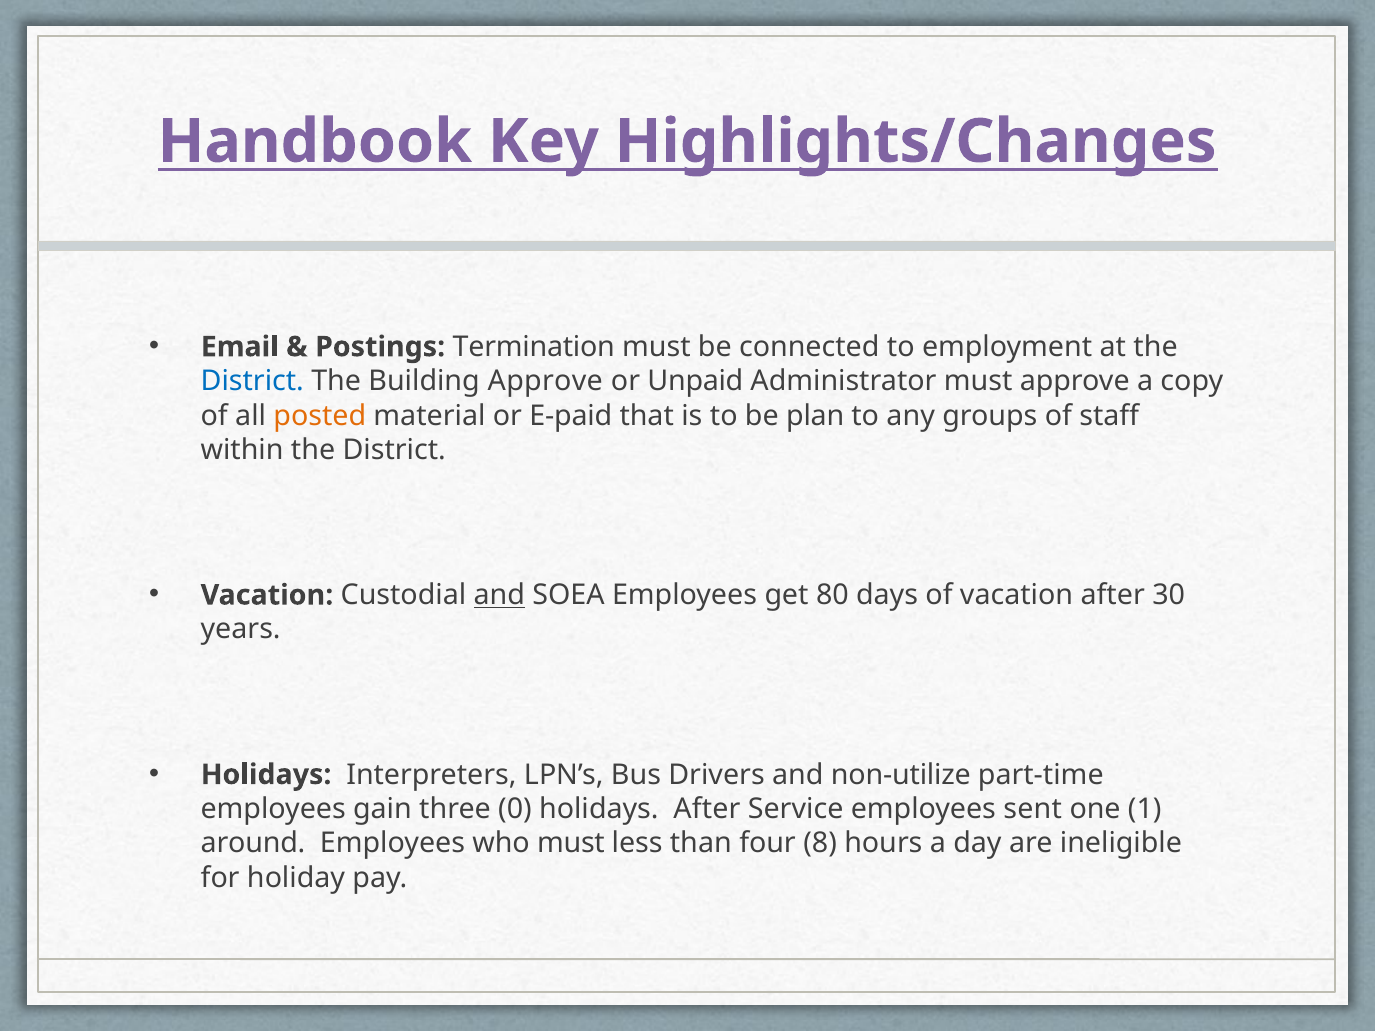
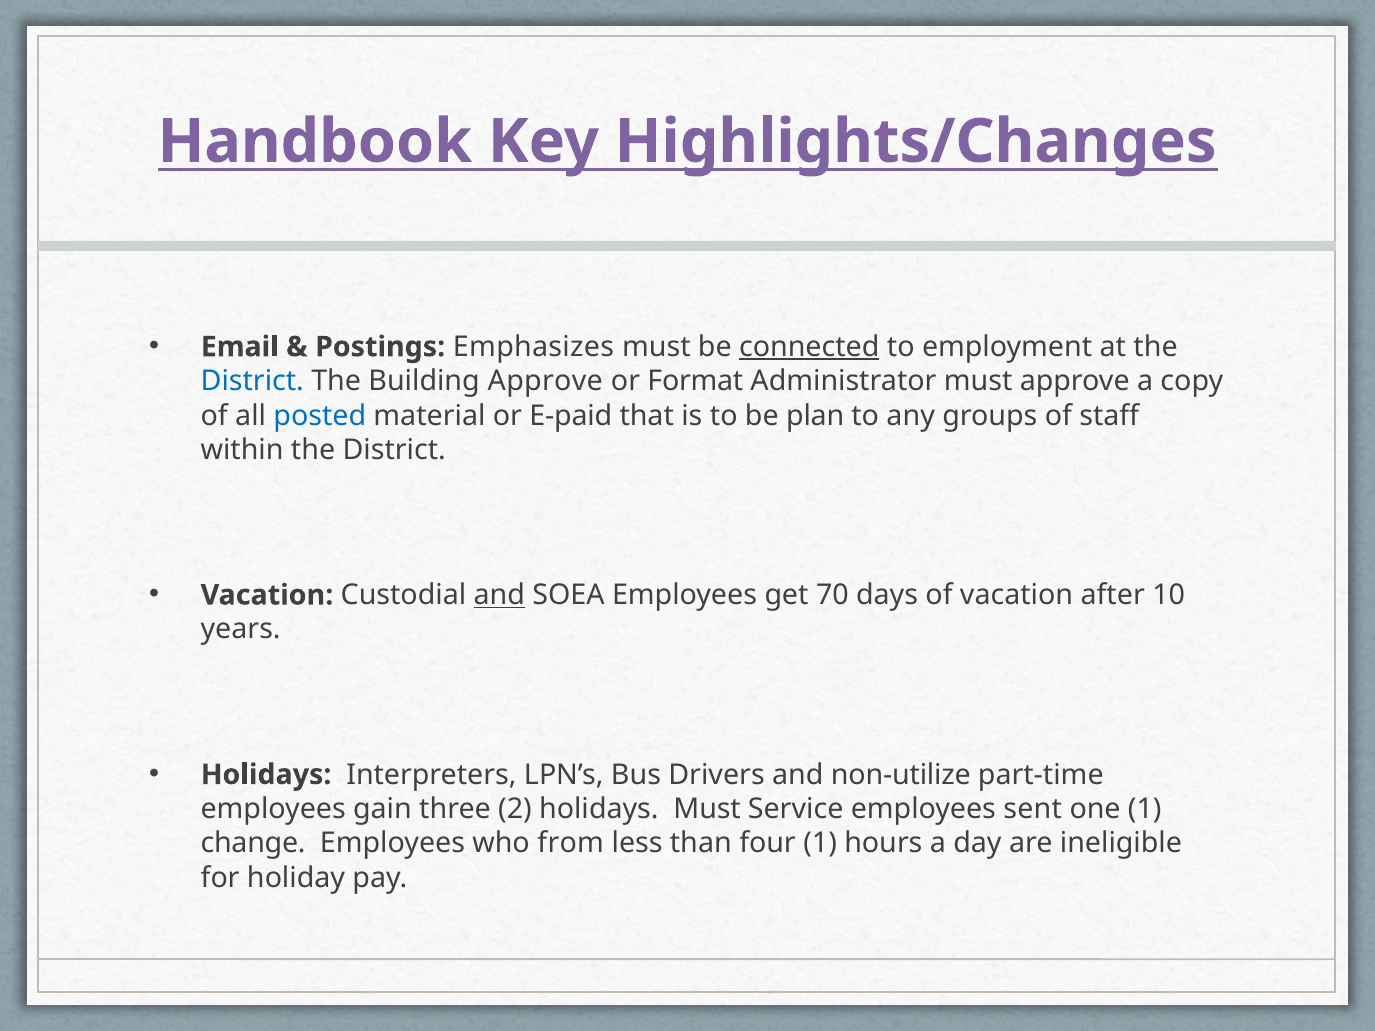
Termination: Termination -> Emphasizes (534, 347)
connected underline: none -> present (809, 347)
Unpaid: Unpaid -> Format (695, 381)
posted colour: orange -> blue (320, 416)
80: 80 -> 70 (832, 595)
30: 30 -> 10 (1169, 595)
0: 0 -> 2 (515, 809)
holidays After: After -> Must (707, 809)
around: around -> change (253, 844)
who must: must -> from (571, 844)
four 8: 8 -> 1 (820, 844)
